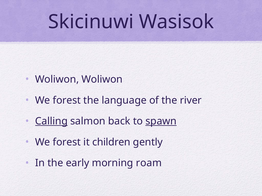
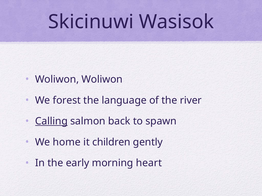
spawn underline: present -> none (161, 122)
forest: forest -> home (67, 142)
roam: roam -> heart (149, 163)
